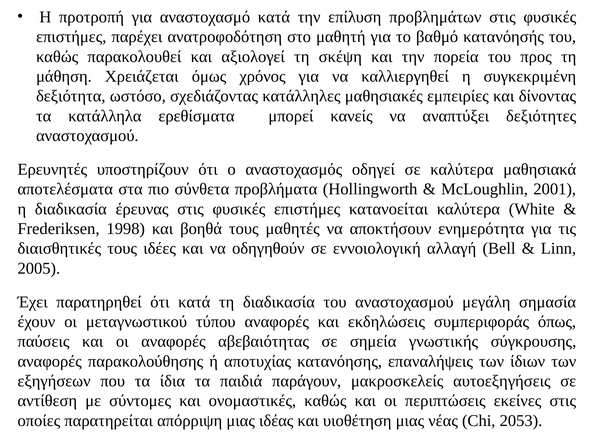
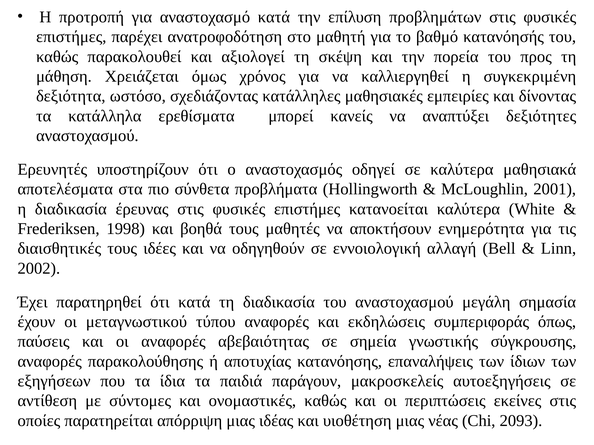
2005: 2005 -> 2002 (39, 269)
2053: 2053 -> 2093 (521, 421)
